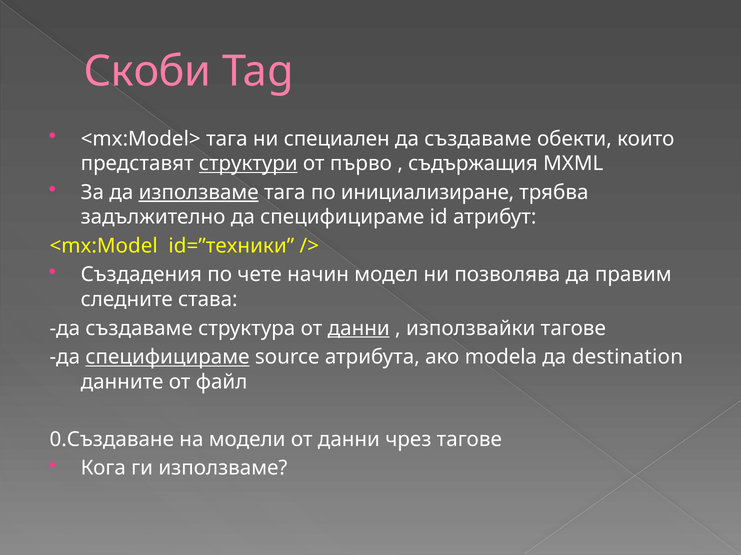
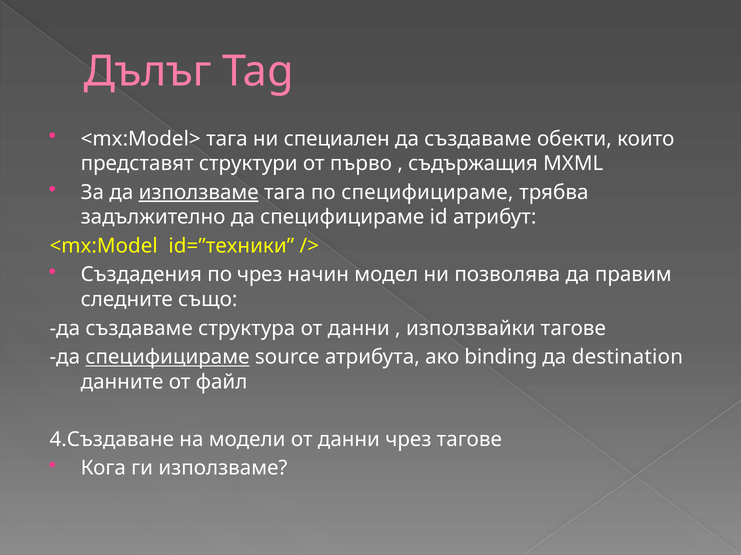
Скоби: Скоби -> Дълъг (148, 72)
структури underline: present -> none (248, 164)
по инициализиране: инициализиране -> специфицираме (427, 193)
по чете: чете -> чрез (260, 275)
става: става -> също (208, 300)
данни underline: present -> none (359, 329)
modela: modela -> binding (501, 358)
0.Създаване: 0.Създаване -> 4.Създаване (112, 440)
